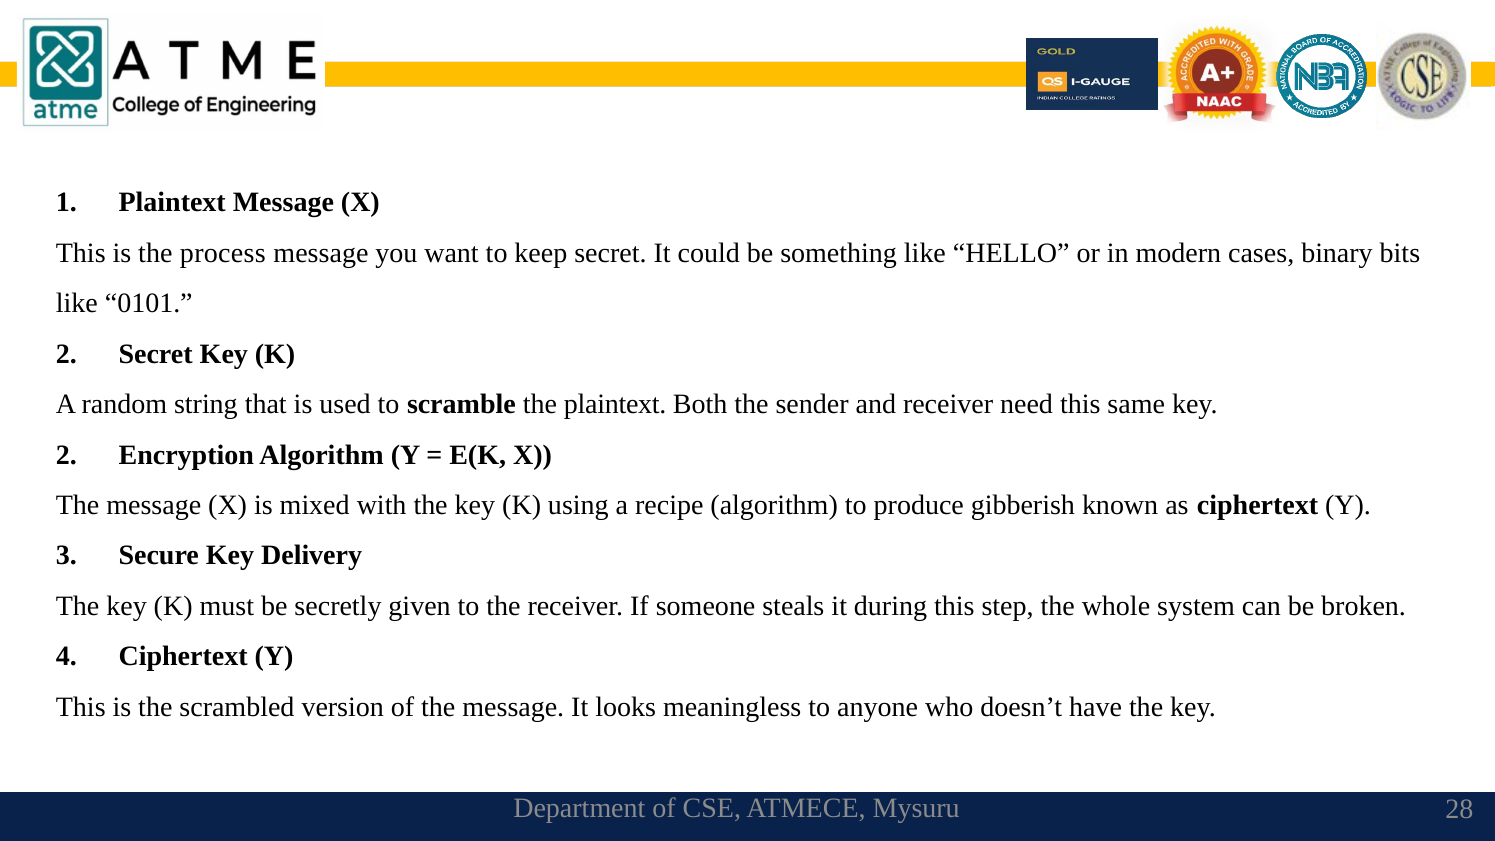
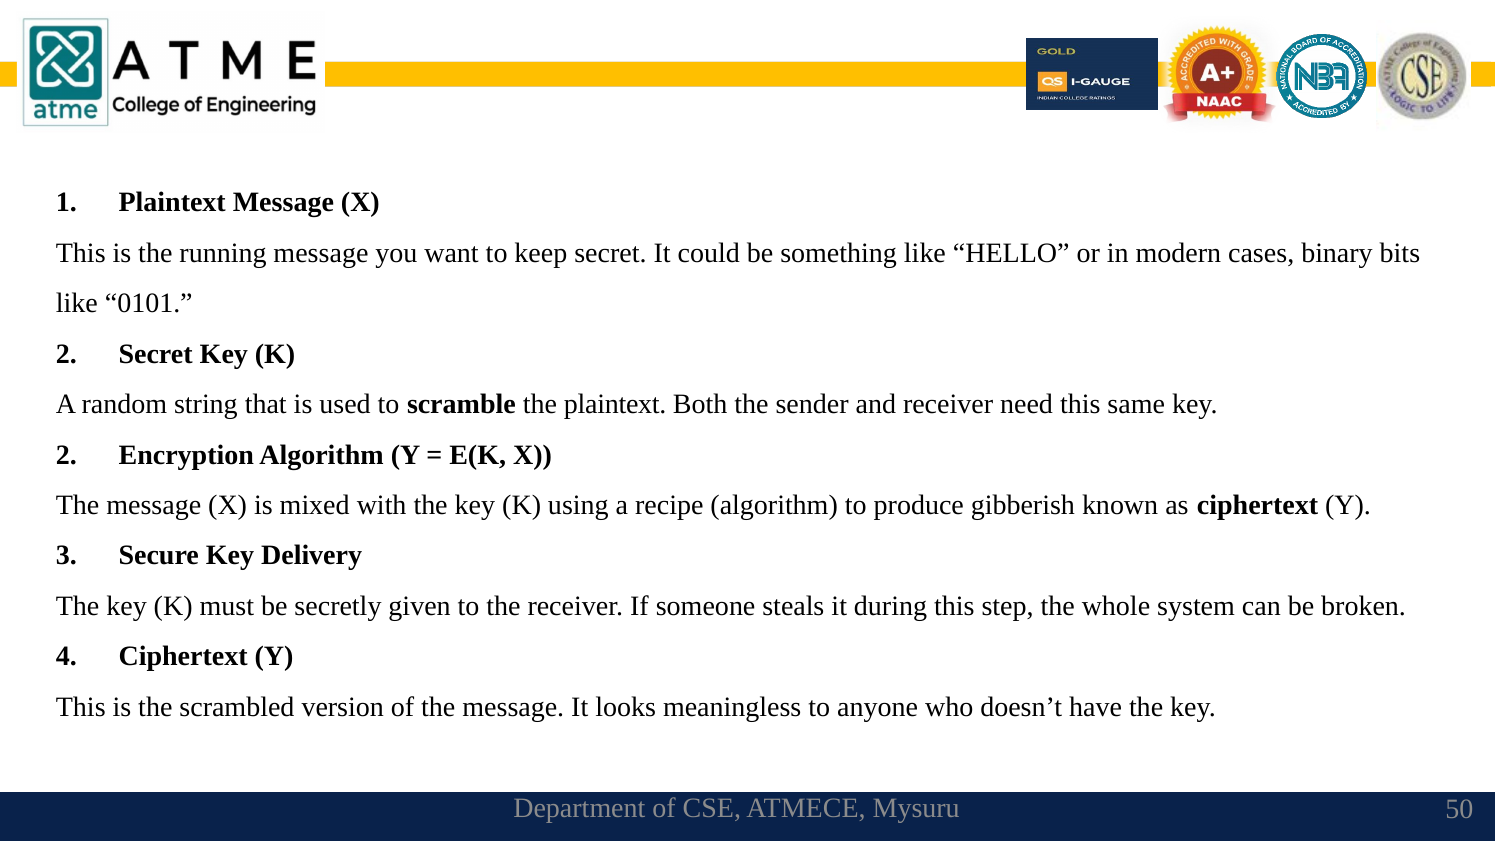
process: process -> running (223, 253)
28: 28 -> 50 (1459, 809)
